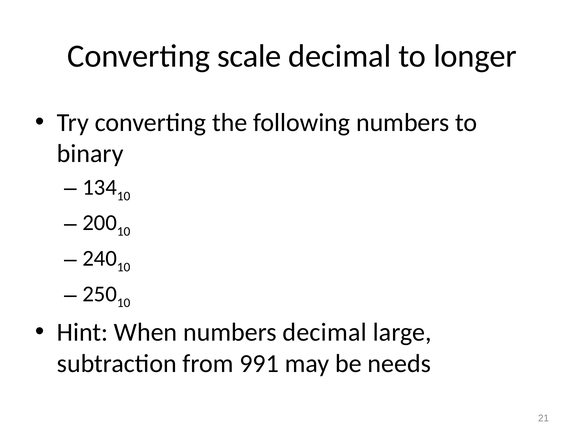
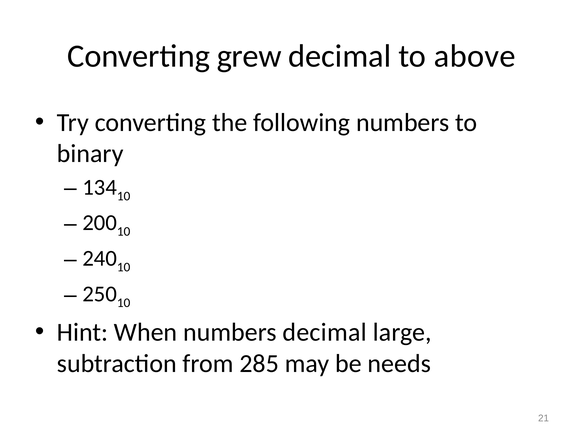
scale: scale -> grew (249, 56)
longer: longer -> above (475, 56)
991: 991 -> 285 (259, 363)
